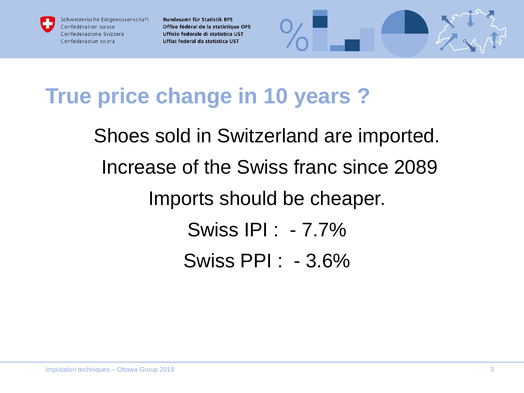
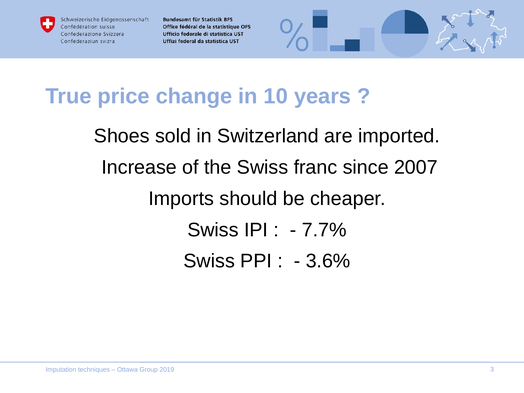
2089: 2089 -> 2007 (416, 167)
